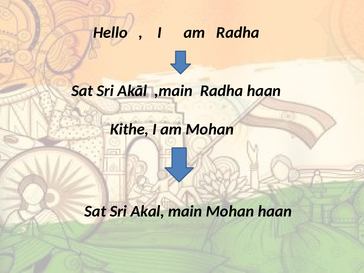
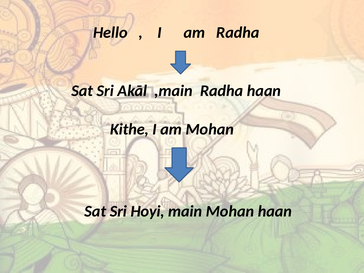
Akal: Akal -> Hoyi (148, 211)
